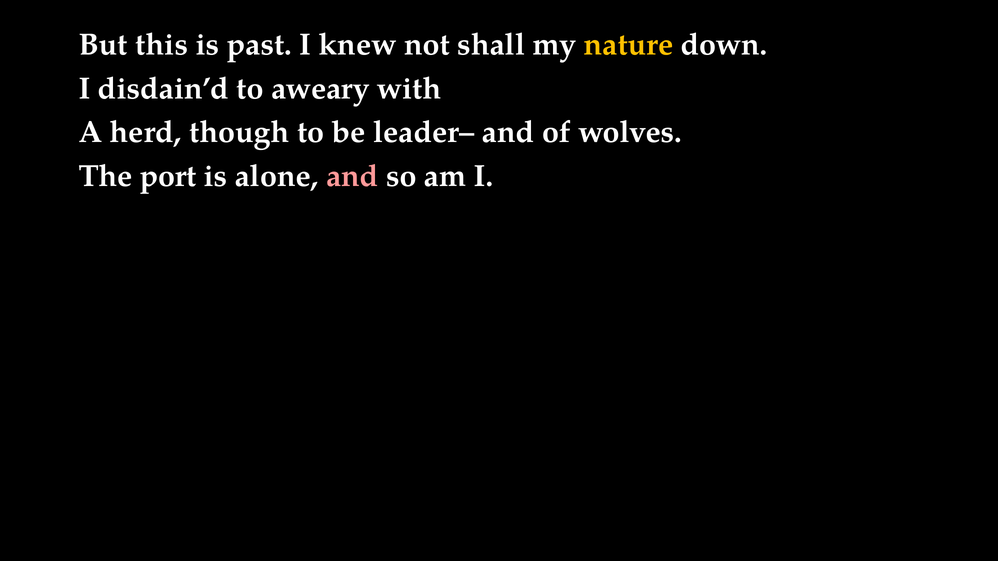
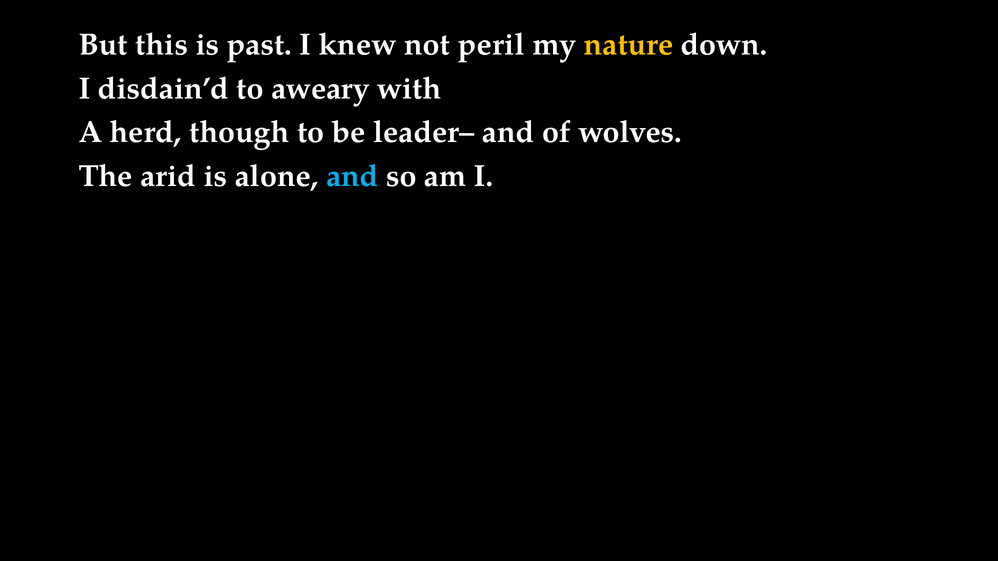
shall: shall -> peril (491, 45)
port: port -> arid (168, 176)
and colour: pink -> light blue (352, 176)
